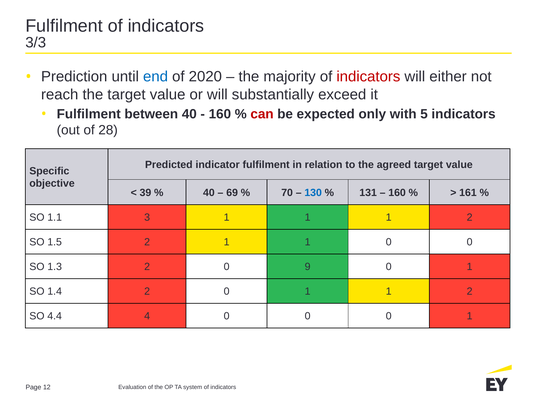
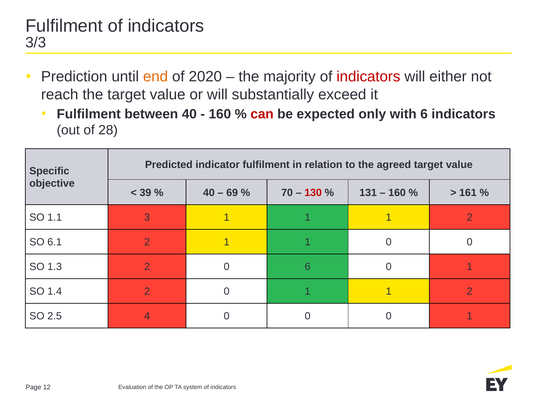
end colour: blue -> orange (156, 77)
with 5: 5 -> 6 (424, 114)
130 colour: blue -> red (313, 193)
1.5: 1.5 -> 6.1 (55, 243)
0 9: 9 -> 6 (308, 267)
4.4: 4.4 -> 2.5 (55, 317)
